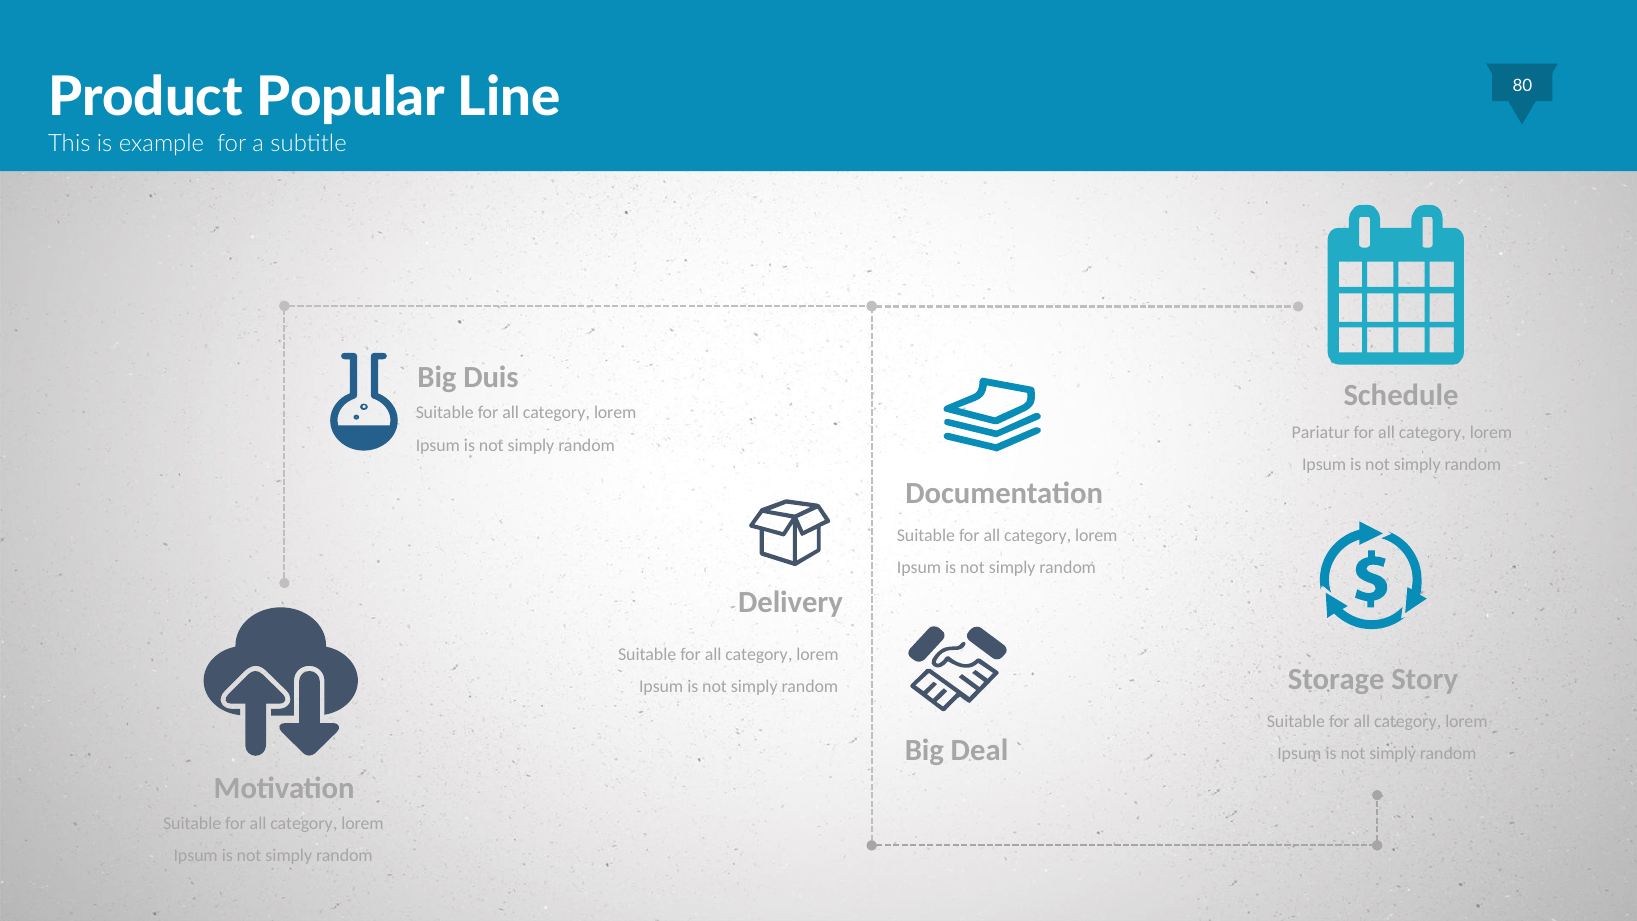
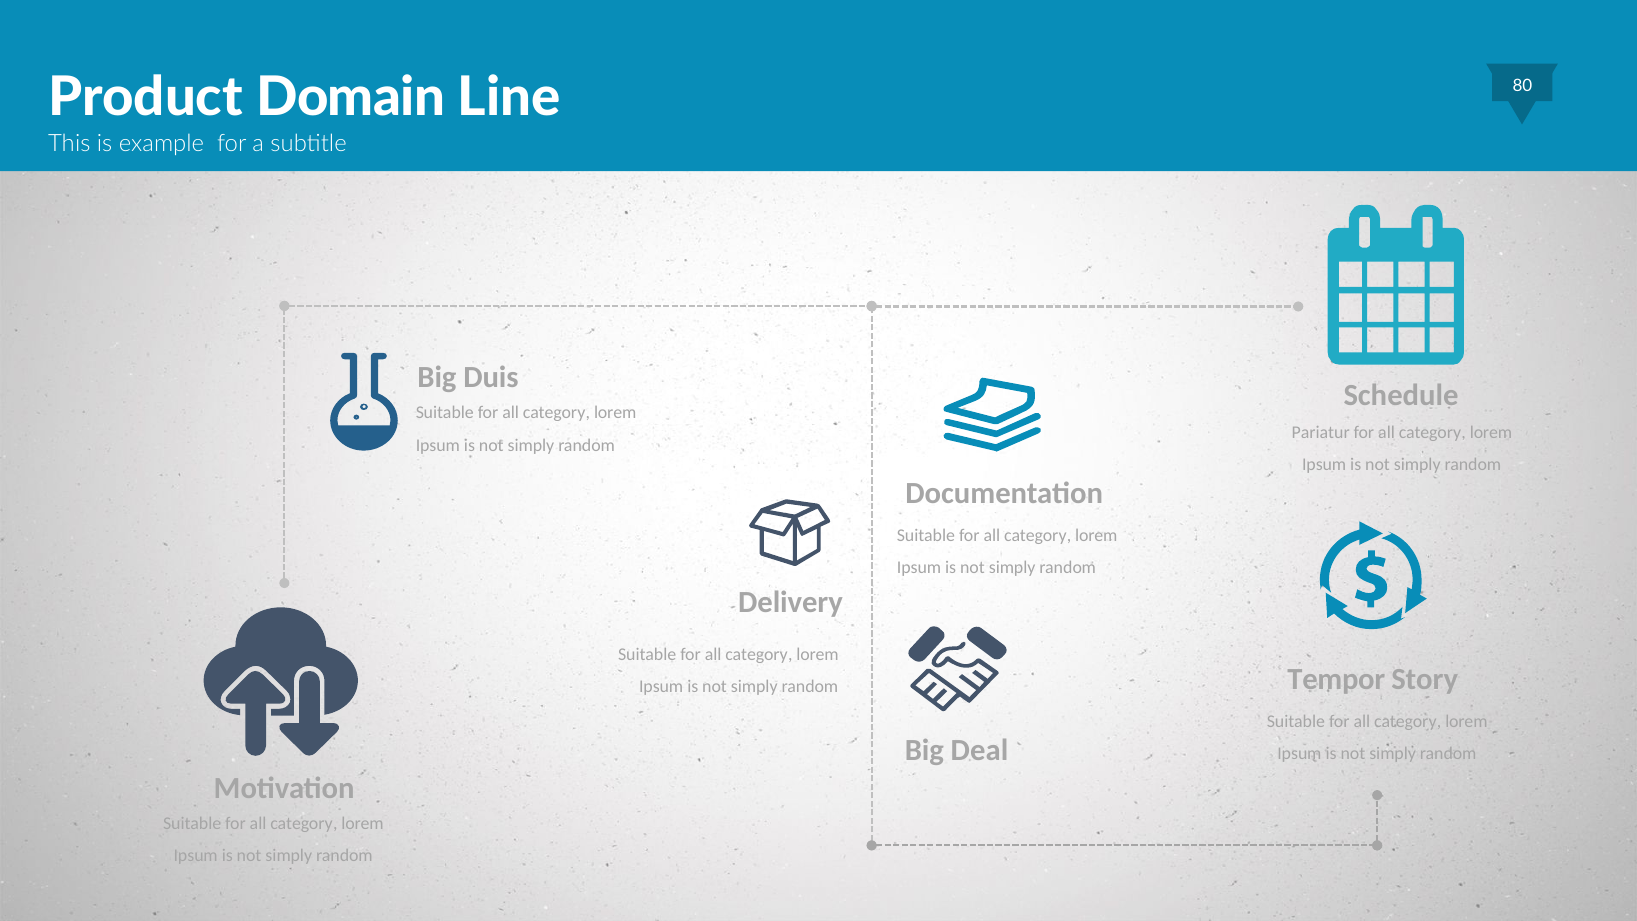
Popular: Popular -> Domain (351, 98)
Storage: Storage -> Tempor (1336, 679)
